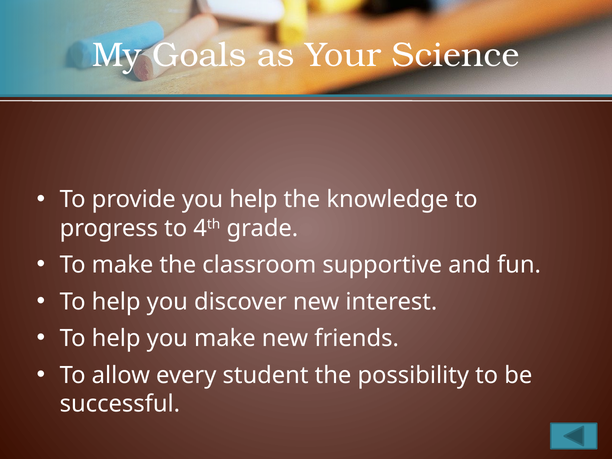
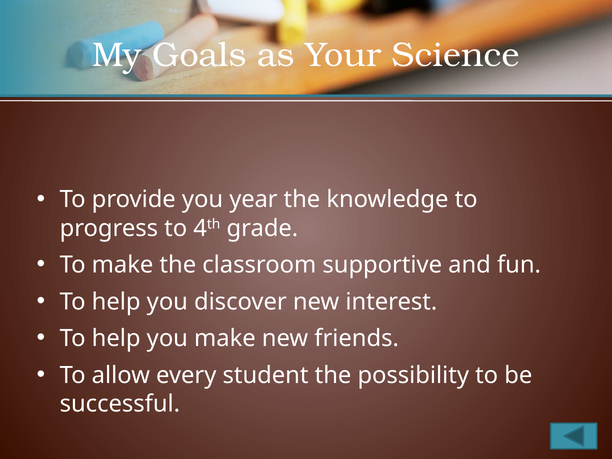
you help: help -> year (253, 200)
